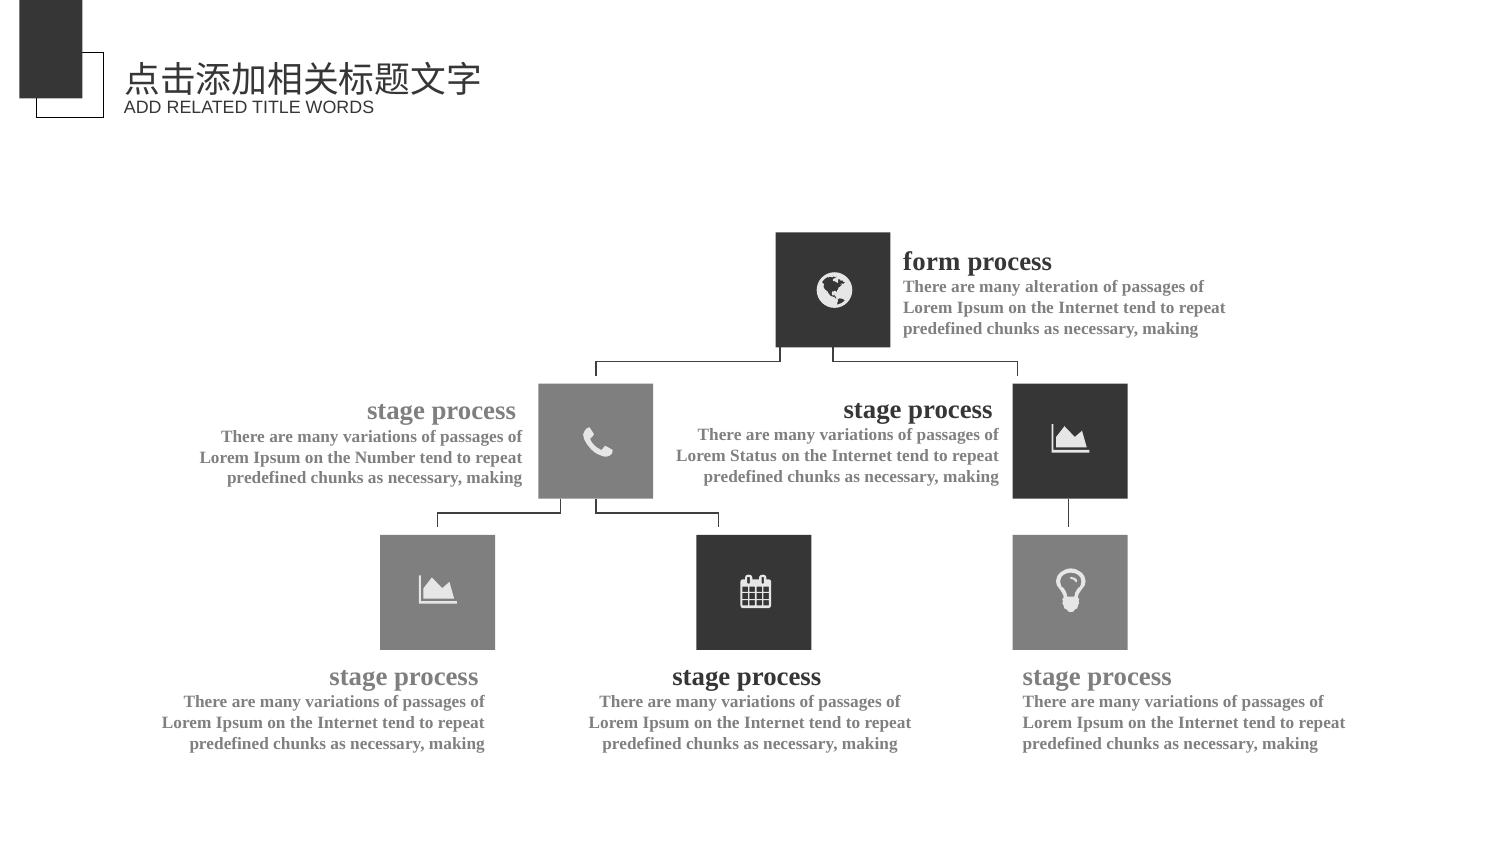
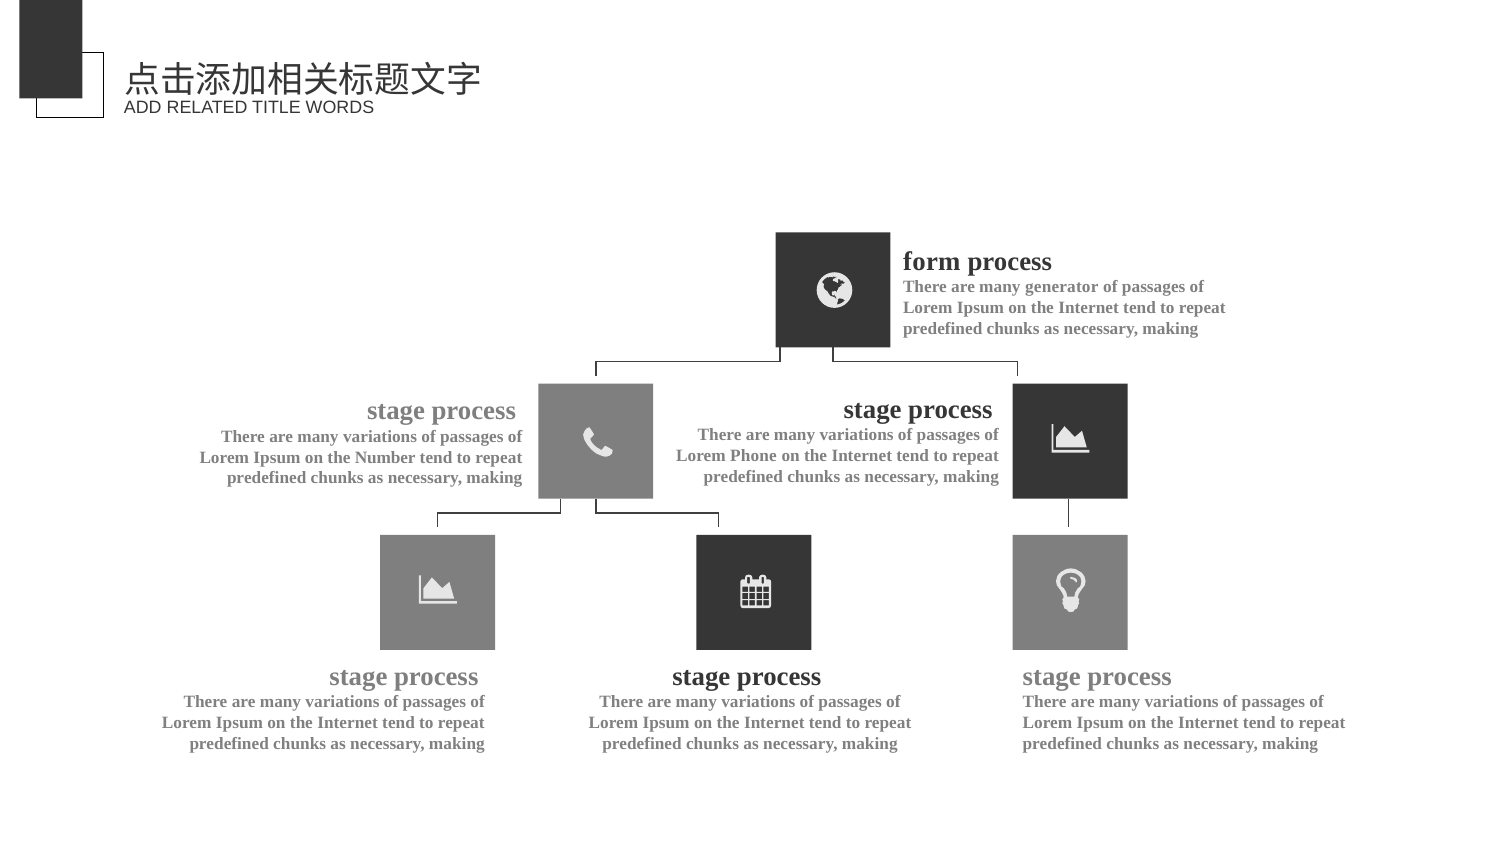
alteration: alteration -> generator (1062, 287)
Status: Status -> Phone (753, 456)
